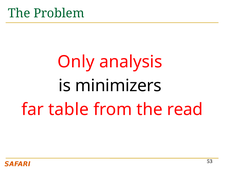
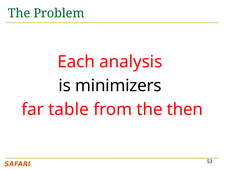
Only: Only -> Each (76, 62)
read: read -> then (185, 109)
